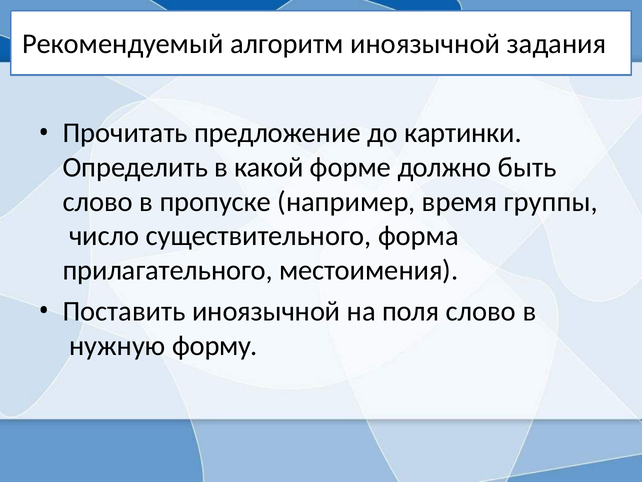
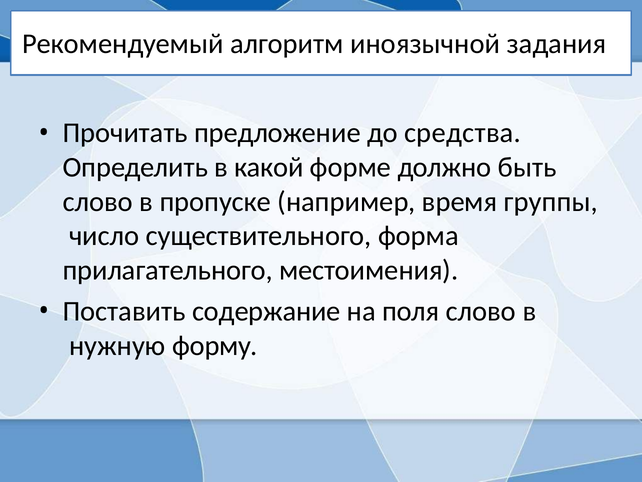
картинки: картинки -> средства (463, 133)
Поставить иноязычной: иноязычной -> содержание (266, 311)
